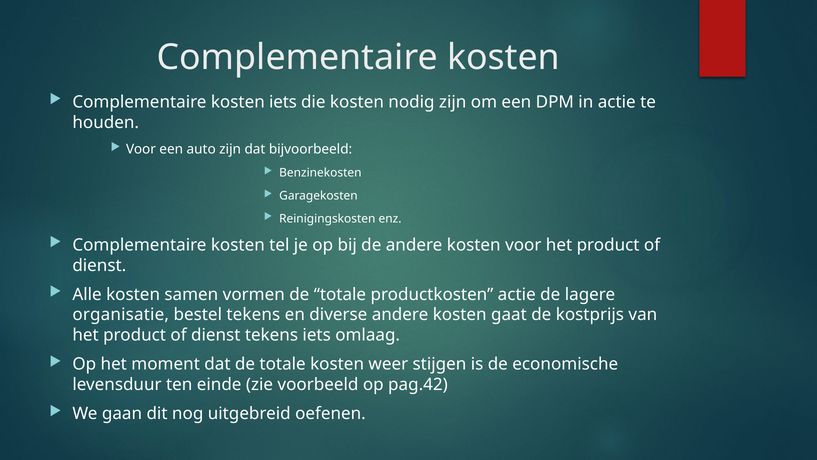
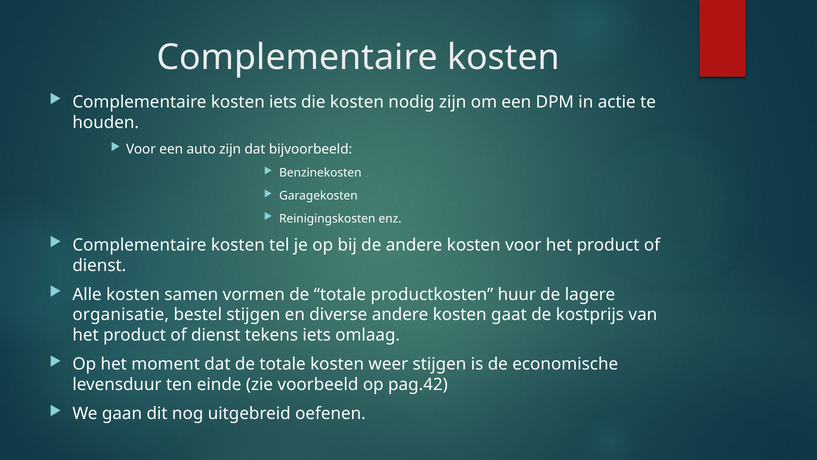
productkosten actie: actie -> huur (517, 294)
bestel tekens: tekens -> stijgen (253, 315)
